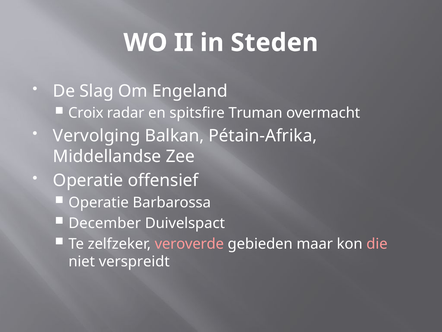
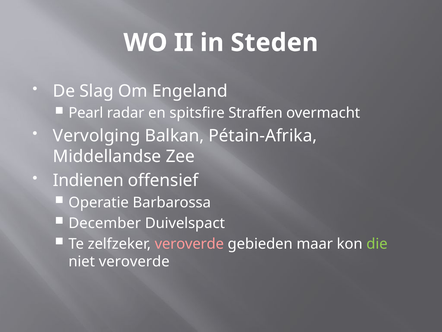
Croix: Croix -> Pearl (86, 113)
Truman: Truman -> Straffen (255, 113)
Operatie: Operatie -> Indienen (88, 180)
die colour: pink -> light green (377, 243)
niet verspreidt: verspreidt -> veroverde (134, 261)
